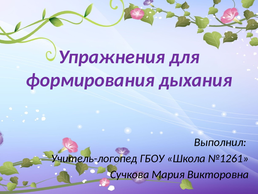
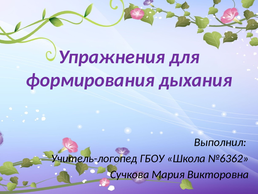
№1261: №1261 -> №6362 (228, 158)
